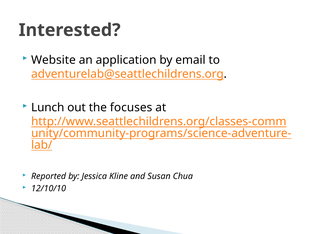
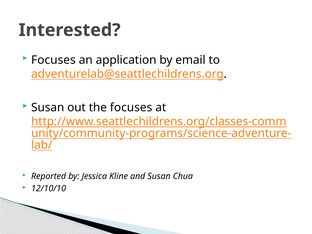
Website: Website -> Focuses (53, 60)
Lunch: Lunch -> Susan (48, 107)
